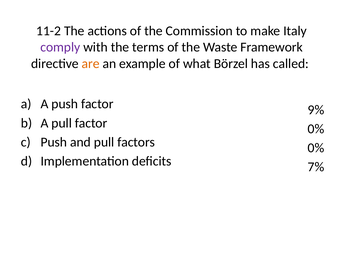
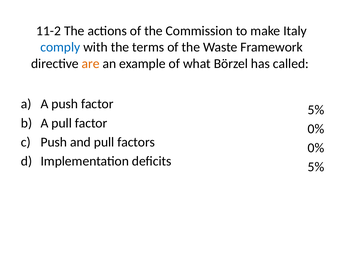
comply colour: purple -> blue (60, 47)
9%: 9% -> 5% (316, 110)
7%: 7% -> 5% (316, 167)
